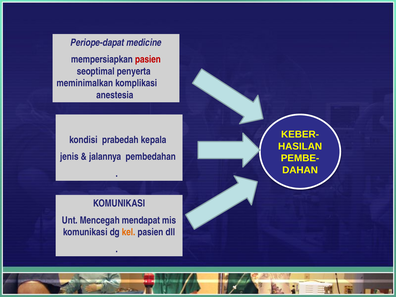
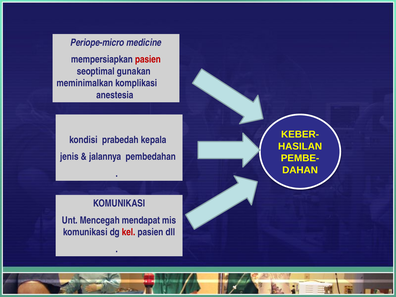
Periope-dapat: Periope-dapat -> Periope-micro (97, 43)
penyerta: penyerta -> gunakan (134, 71)
kel colour: orange -> red (129, 232)
